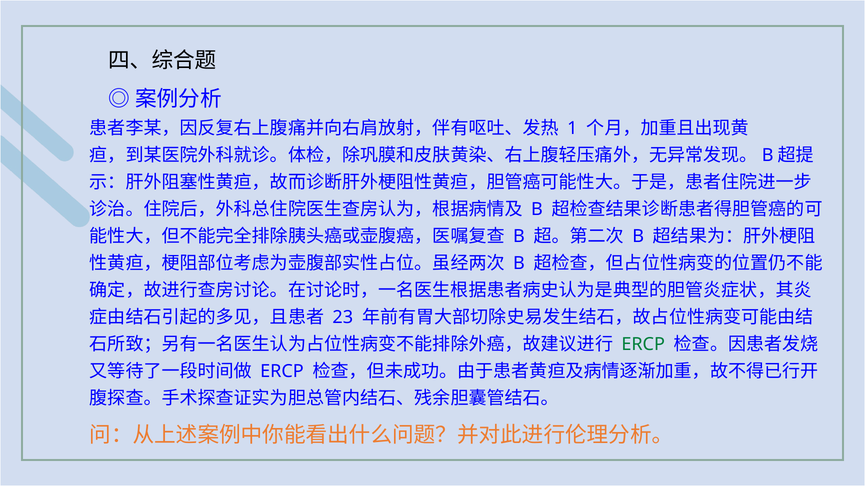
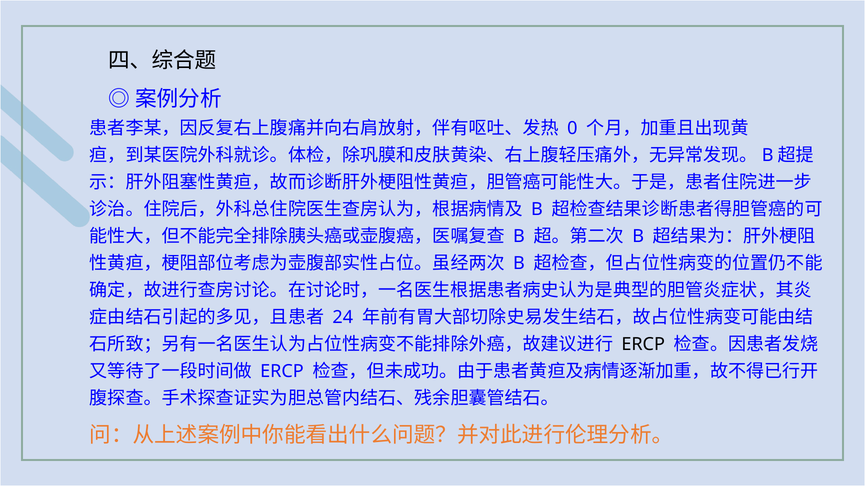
1: 1 -> 0 (572, 128)
23: 23 -> 24 (343, 317)
ERCP colour: green -> black (643, 344)
